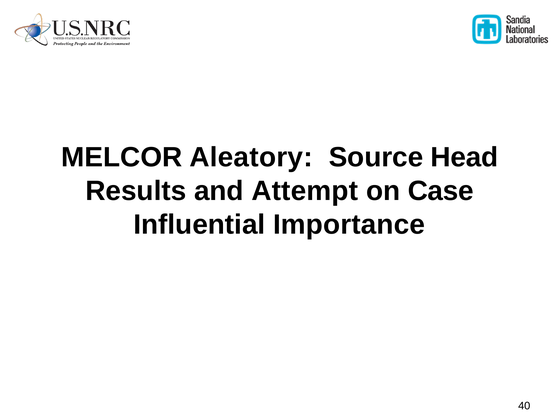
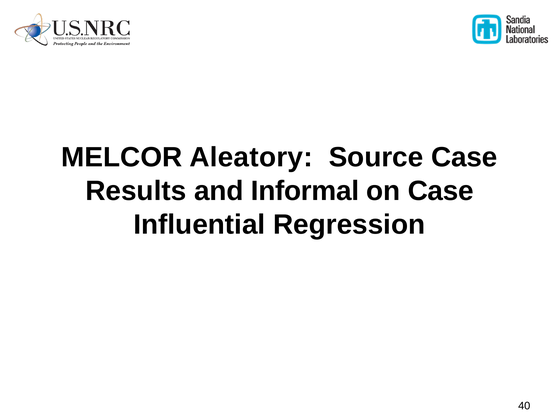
Source Head: Head -> Case (464, 158)
Attempt: Attempt -> Informal (305, 191)
Importance: Importance -> Regression (349, 225)
